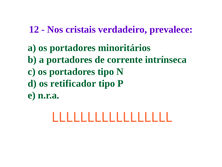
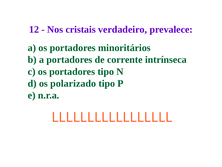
retificador: retificador -> polarizado (73, 83)
